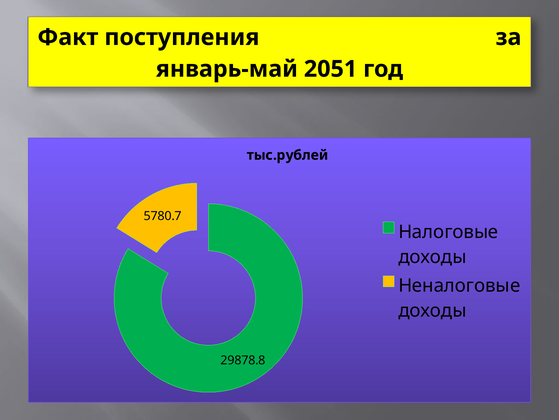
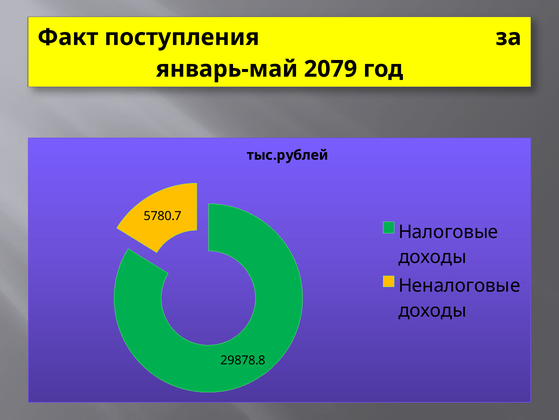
2051: 2051 -> 2079 (331, 69)
